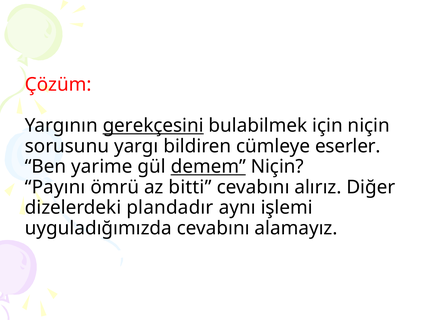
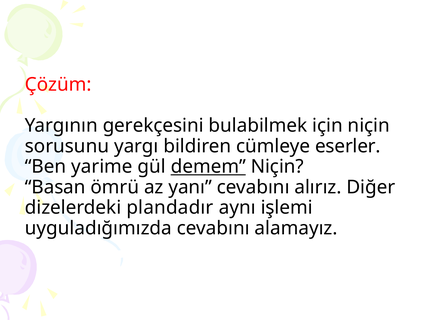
gerekçesini underline: present -> none (153, 126)
Payını: Payını -> Basan (55, 187)
bitti: bitti -> yanı (190, 187)
